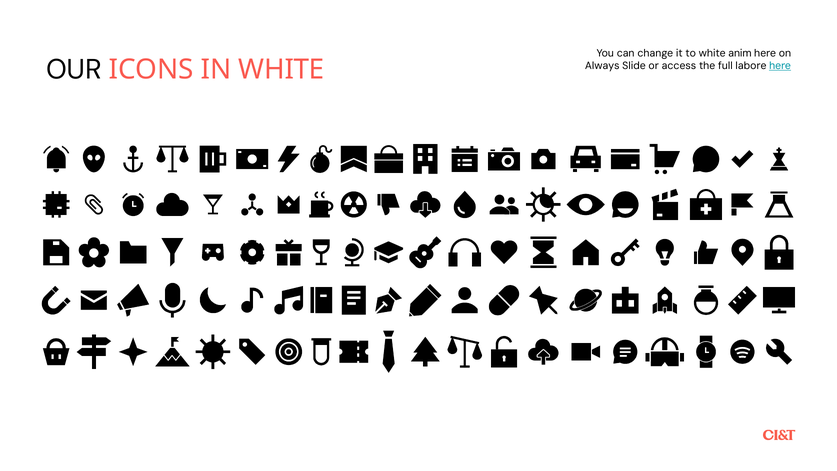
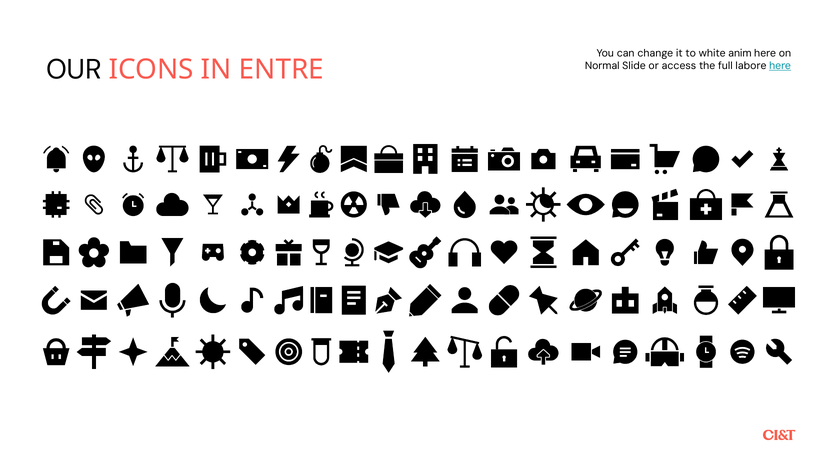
IN WHITE: WHITE -> ENTRE (281, 70)
Always: Always -> Normal (602, 66)
